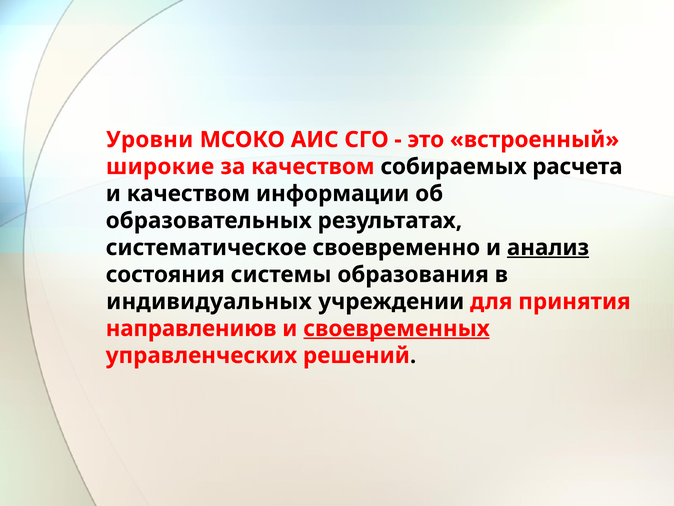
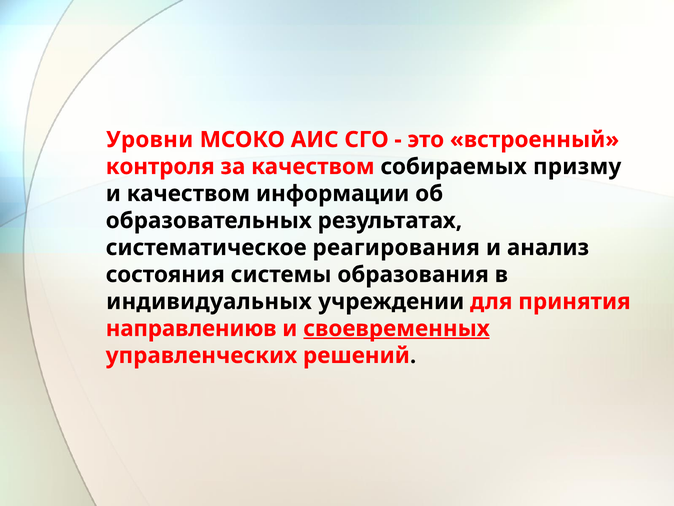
широкие: широкие -> контроля (160, 166)
расчета: расчета -> призму (577, 166)
своевременно: своевременно -> реагирования (396, 247)
анализ underline: present -> none (548, 247)
